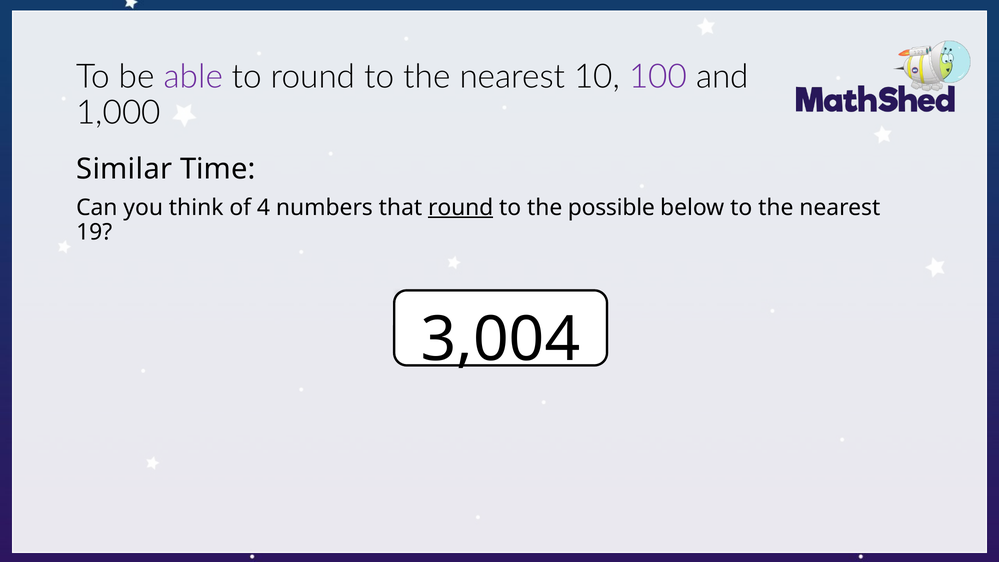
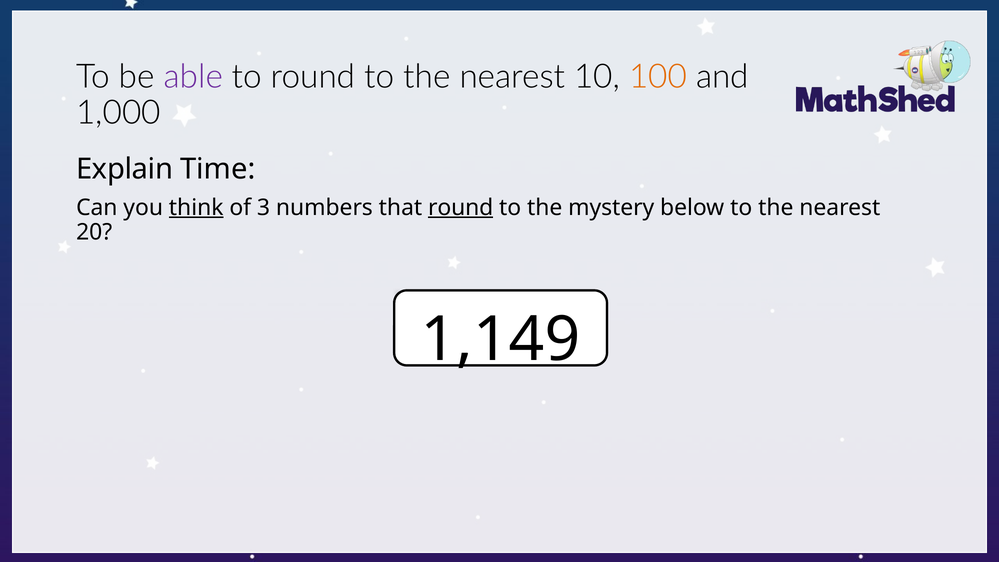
100 colour: purple -> orange (658, 77)
Similar: Similar -> Explain (125, 169)
think underline: none -> present (196, 207)
4: 4 -> 3 (263, 207)
possible: possible -> mystery (611, 207)
19: 19 -> 20 (94, 232)
3,004: 3,004 -> 1,149 (501, 340)
